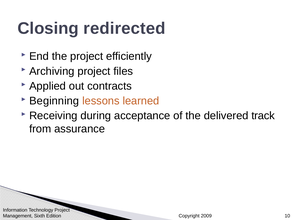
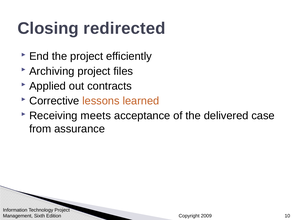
Beginning: Beginning -> Corrective (54, 101)
during: during -> meets (96, 116)
track: track -> case (263, 116)
